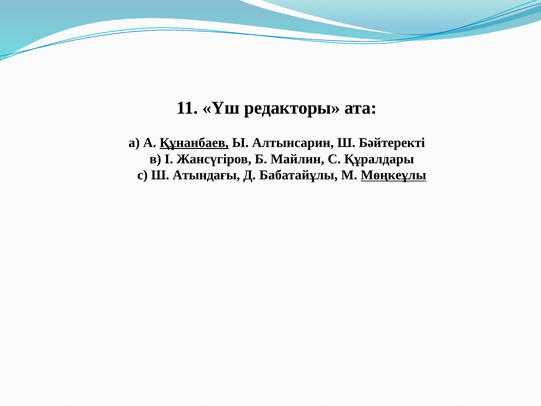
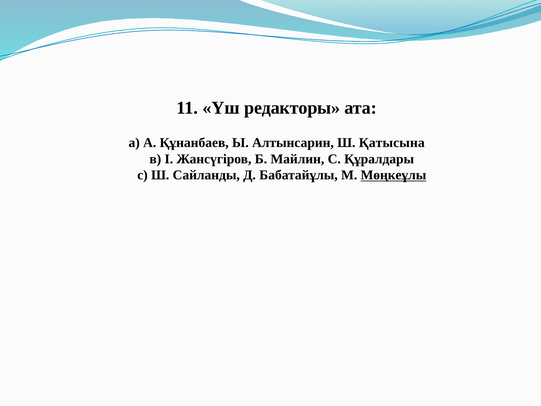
Құнанбаев underline: present -> none (194, 143)
Бәйтеректі: Бәйтеректі -> Қатысына (392, 143)
Атындағы: Атындағы -> Сайланды (206, 175)
